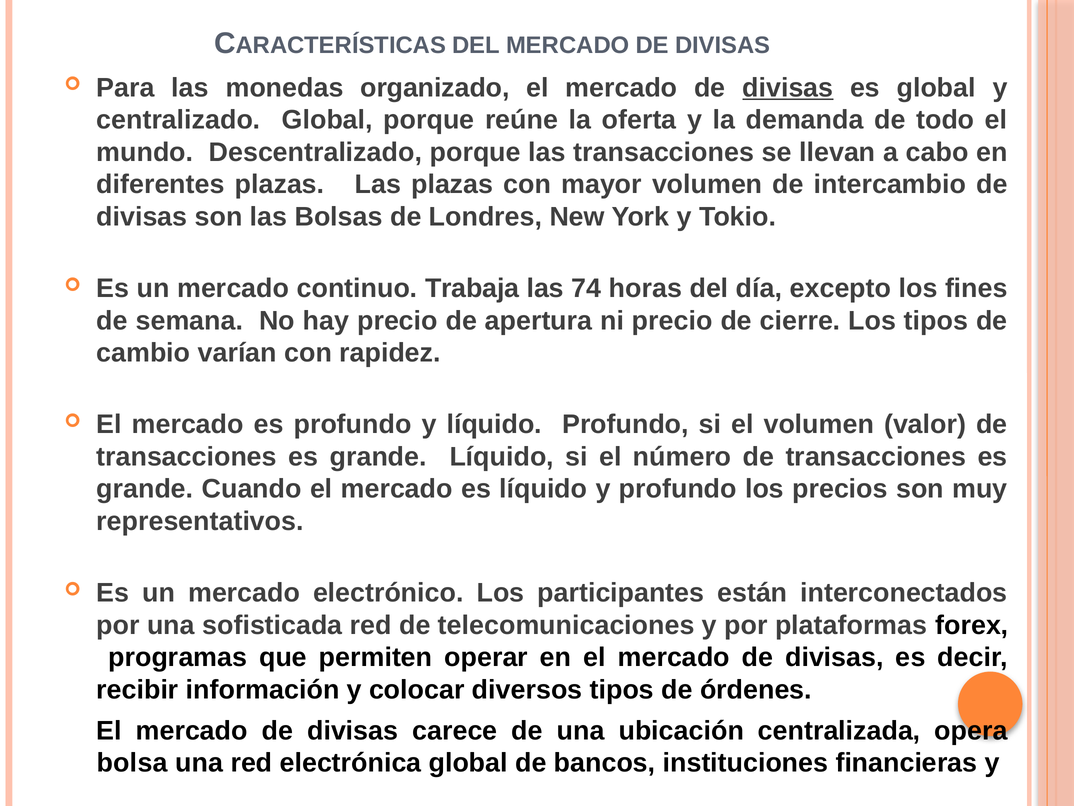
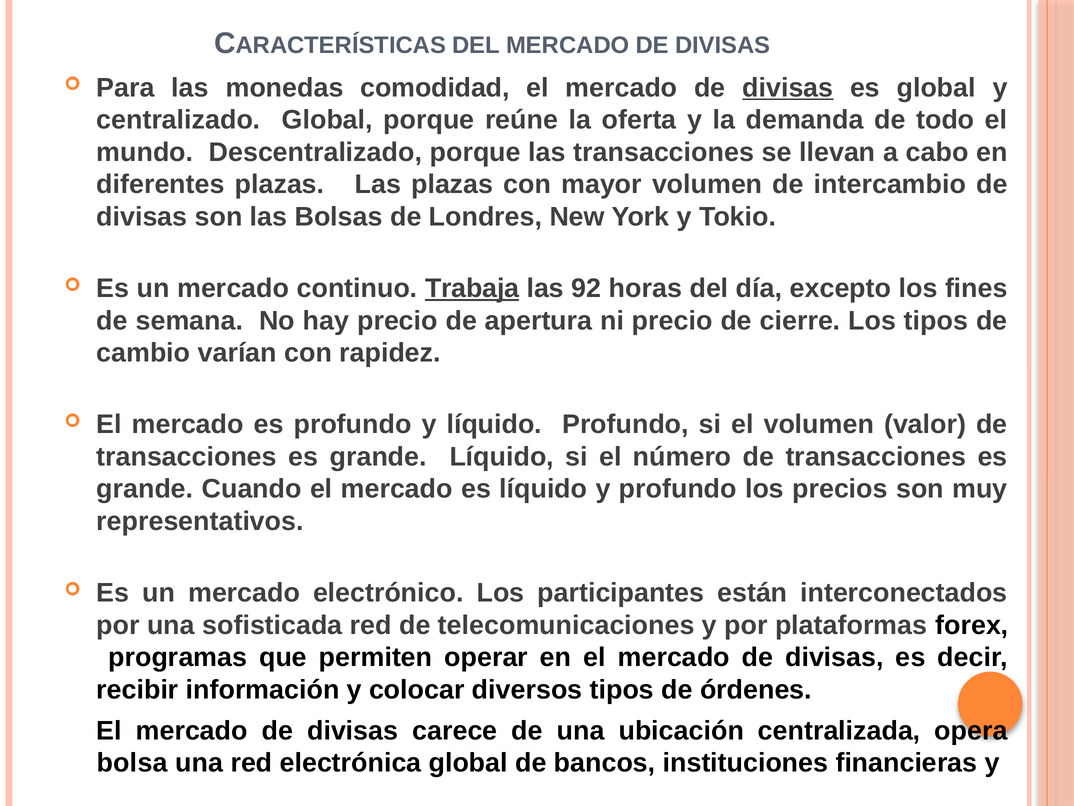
organizado: organizado -> comodidad (435, 88)
Trabaja underline: none -> present (472, 288)
74: 74 -> 92 (586, 288)
